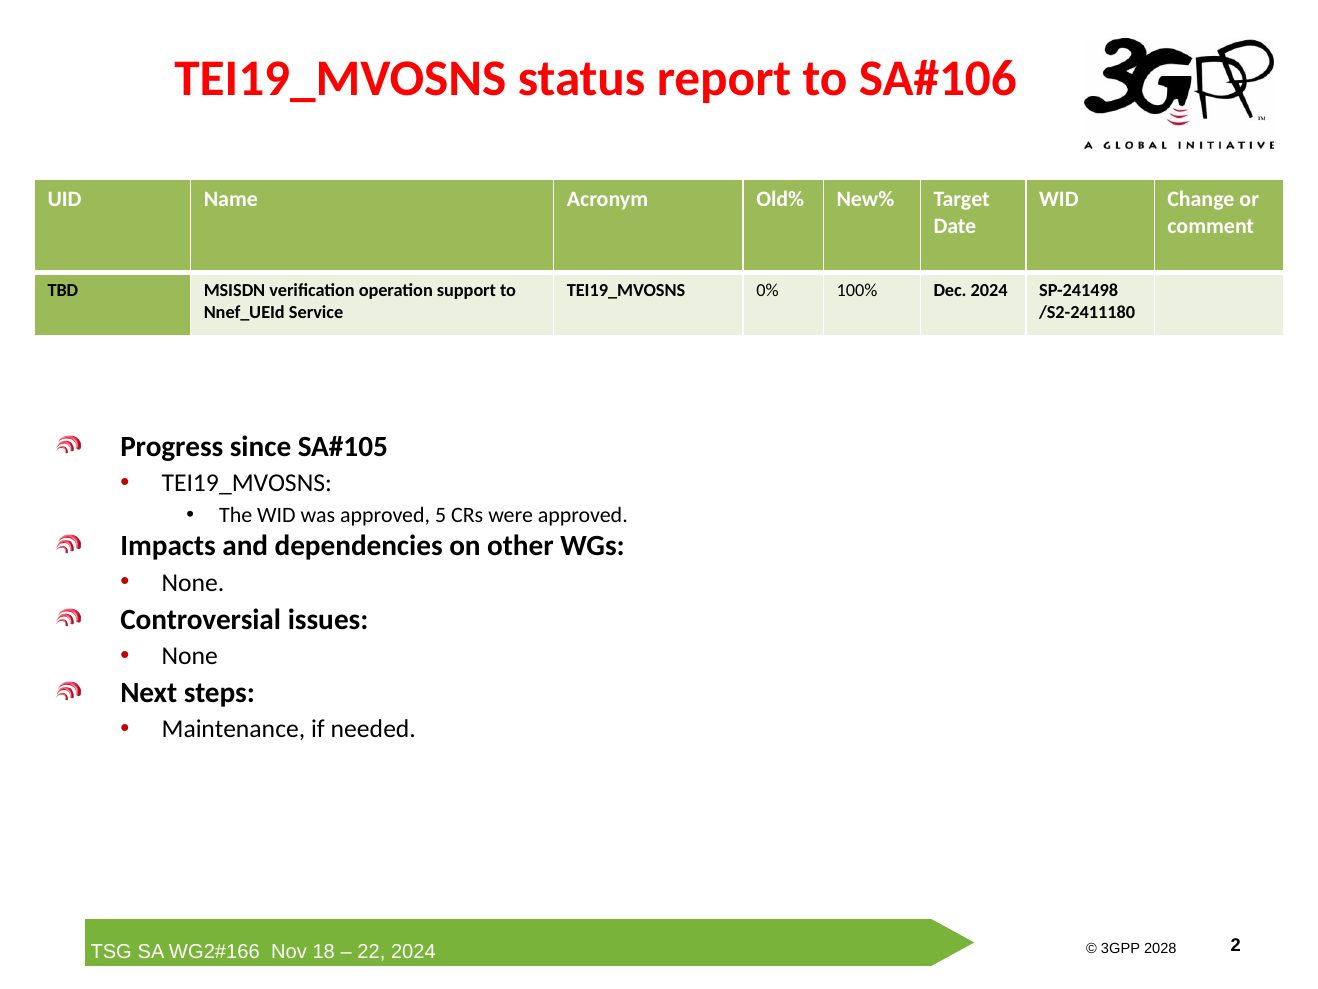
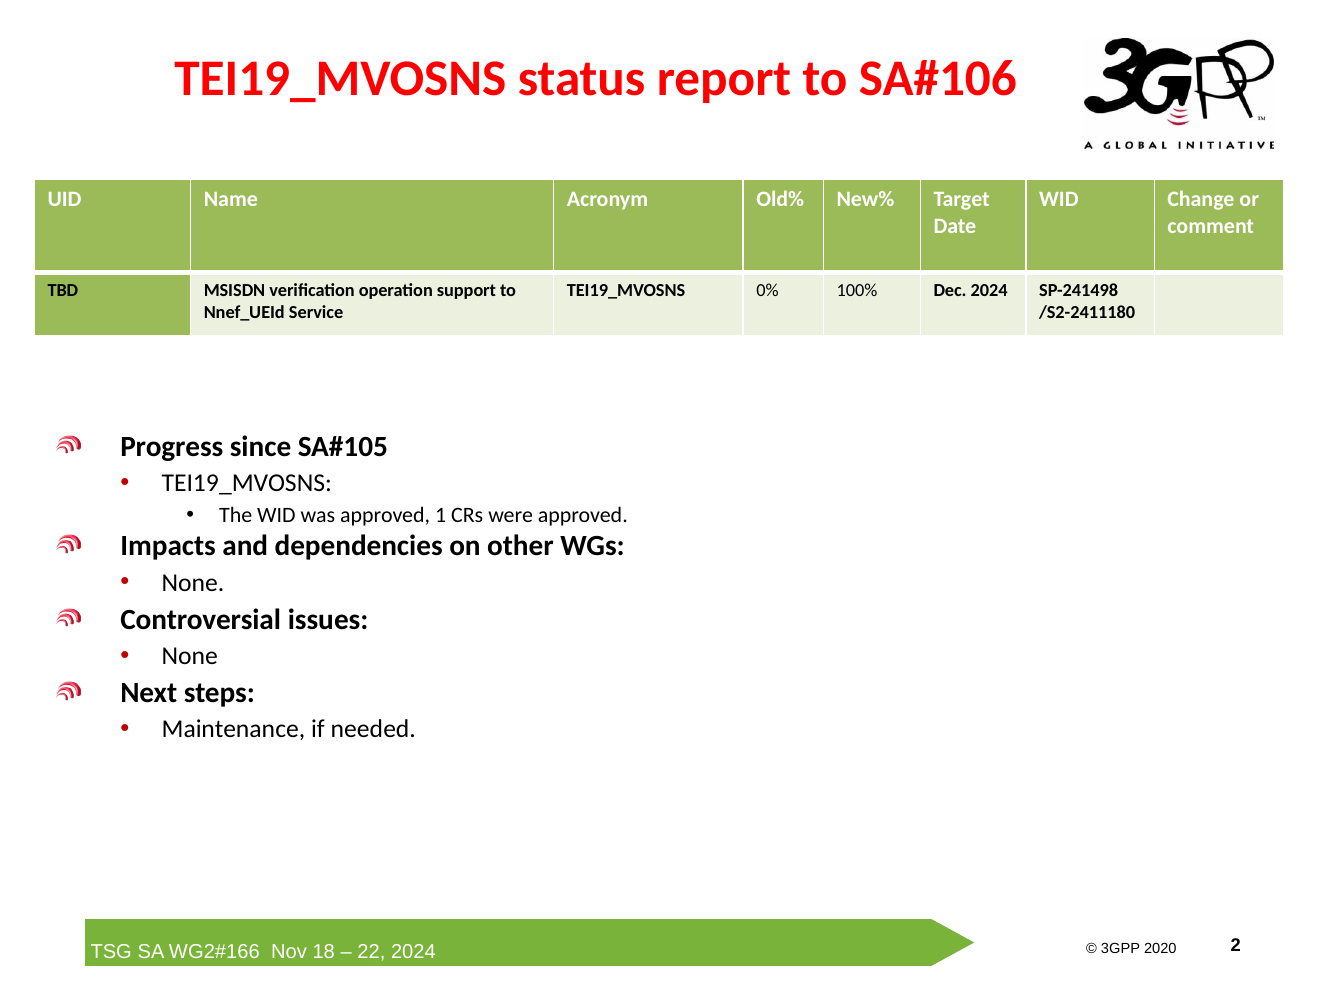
5: 5 -> 1 (441, 515)
2028: 2028 -> 2020 (1160, 948)
